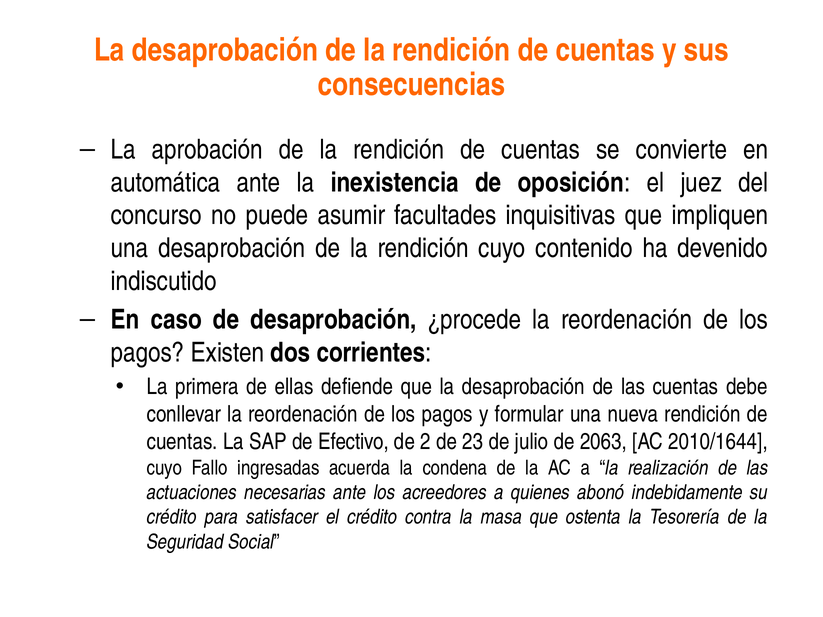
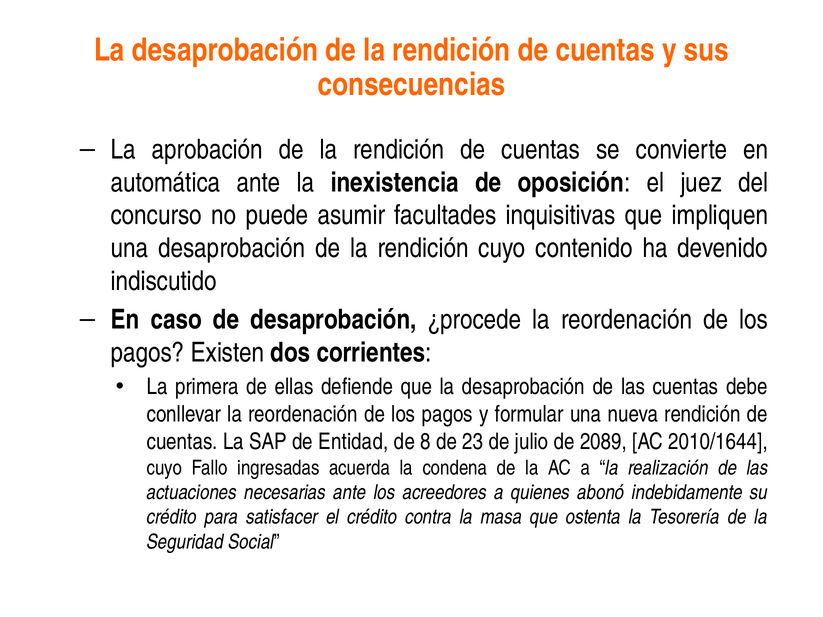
Efectivo: Efectivo -> Entidad (353, 442)
2: 2 -> 8 (426, 442)
2063: 2063 -> 2089 (604, 442)
